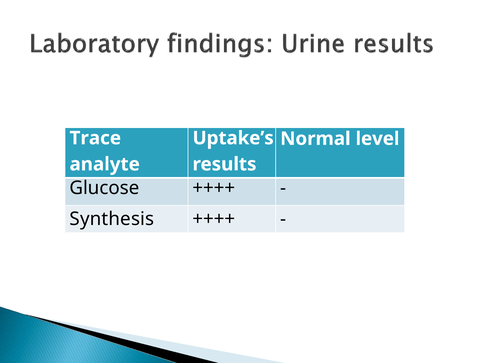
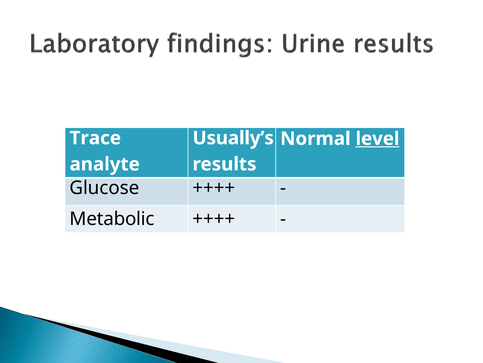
Uptake’s: Uptake’s -> Usually’s (233, 138)
level underline: none -> present (377, 138)
Synthesis: Synthesis -> Metabolic (112, 219)
